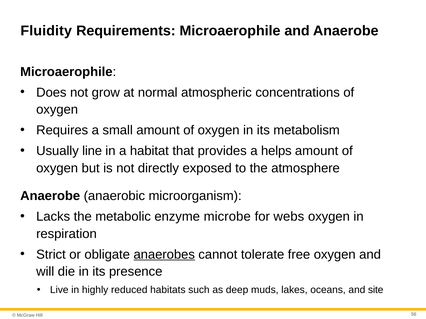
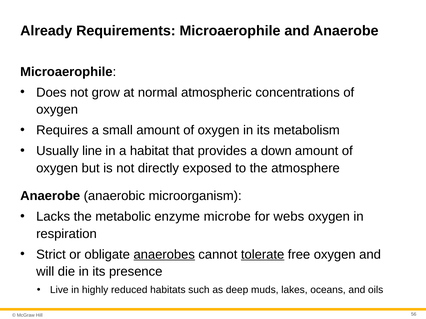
Fluidity: Fluidity -> Already (46, 31)
helps: helps -> down (276, 151)
tolerate underline: none -> present (263, 255)
site: site -> oils (376, 290)
